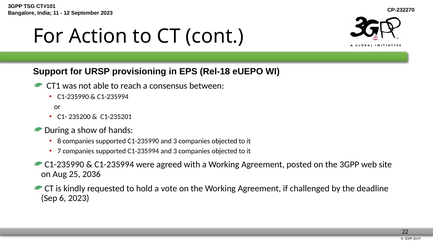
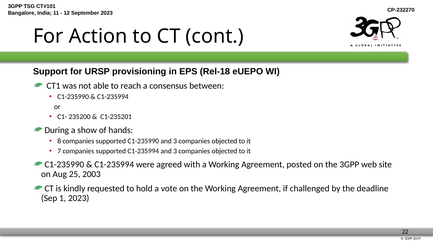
2036: 2036 -> 2003 (91, 174)
6: 6 -> 1 (63, 198)
